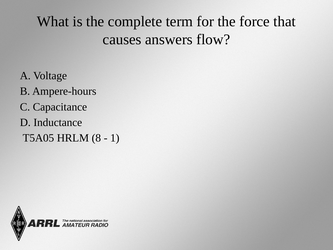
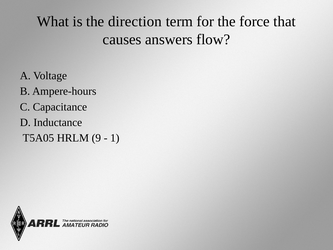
complete: complete -> direction (135, 22)
8: 8 -> 9 (96, 138)
